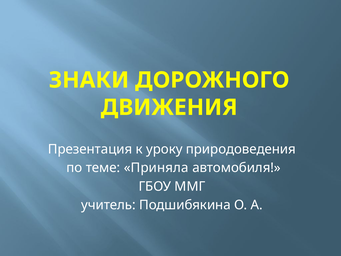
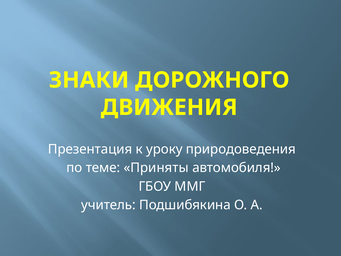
Приняла: Приняла -> Приняты (156, 168)
